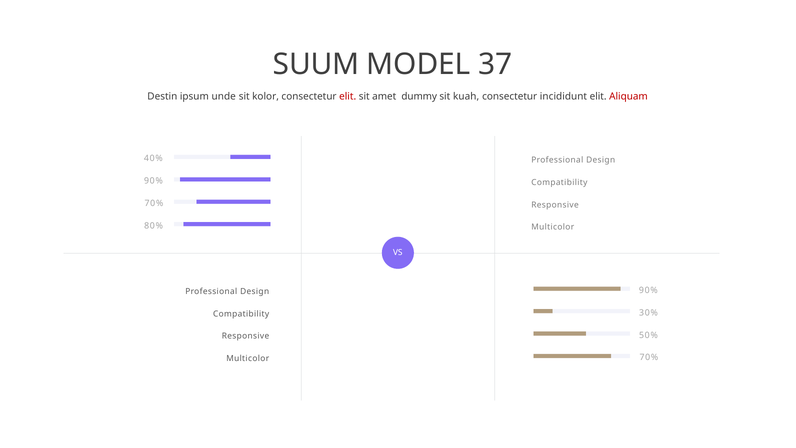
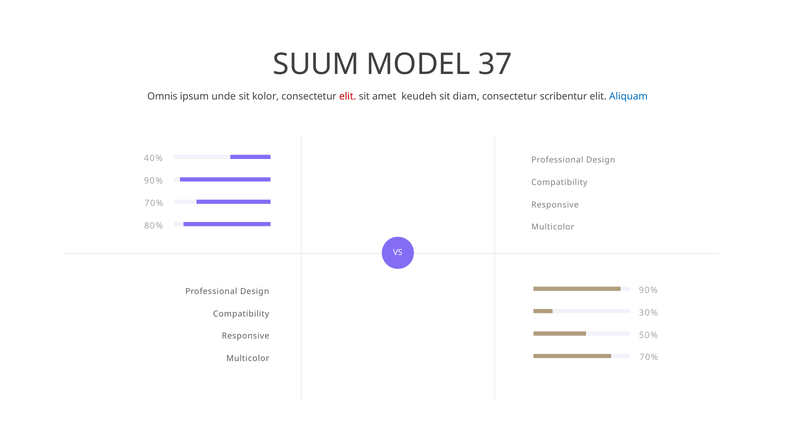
Destin: Destin -> Omnis (162, 96)
dummy: dummy -> keudeh (419, 96)
kuah: kuah -> diam (466, 96)
incididunt: incididunt -> scribentur (564, 96)
Aliquam colour: red -> blue (628, 96)
